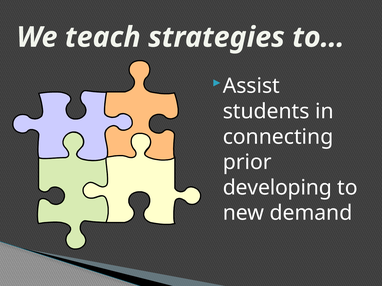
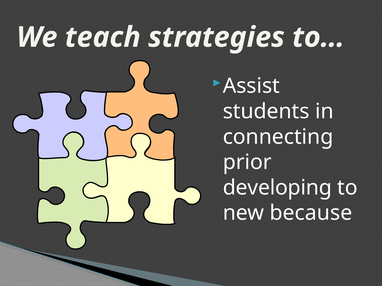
demand: demand -> because (311, 213)
